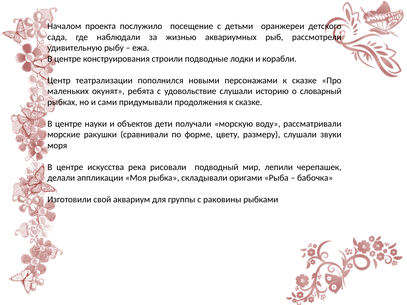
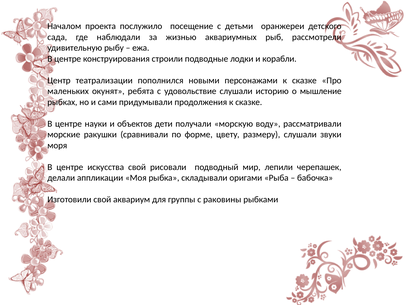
словарный: словарный -> мышление (321, 91)
искусства река: река -> свой (137, 167)
